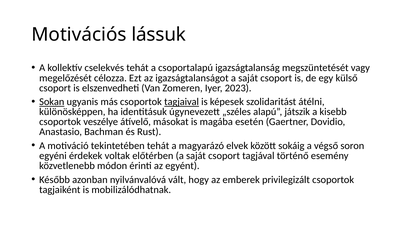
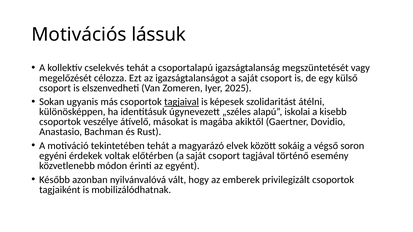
2023: 2023 -> 2025 (238, 88)
Sokan underline: present -> none (52, 102)
játszik: játszik -> iskolai (297, 112)
esetén: esetén -> akiktől (249, 122)
